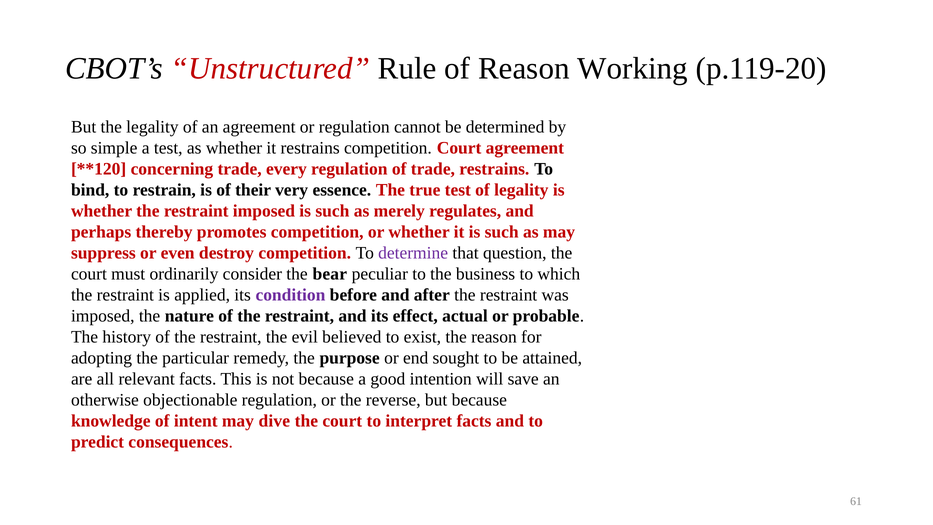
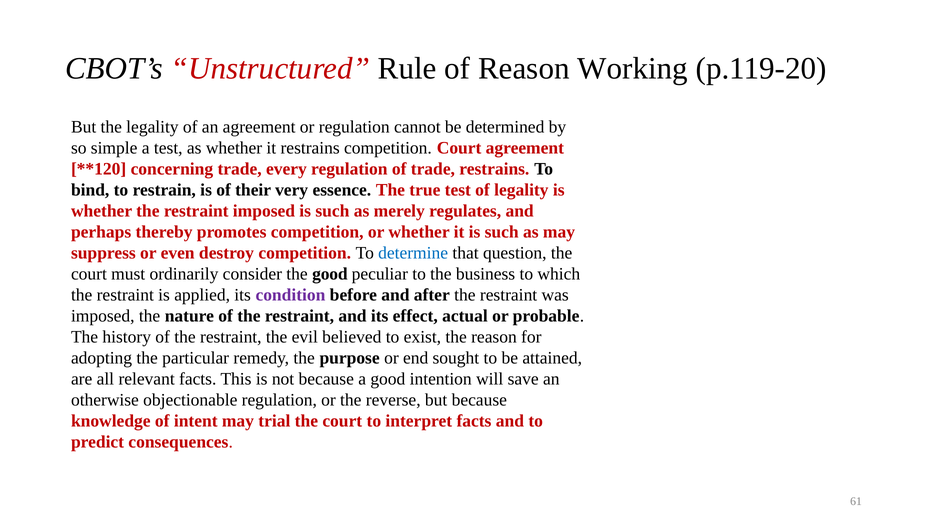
determine colour: purple -> blue (413, 253)
the bear: bear -> good (330, 274)
dive: dive -> trial (274, 421)
